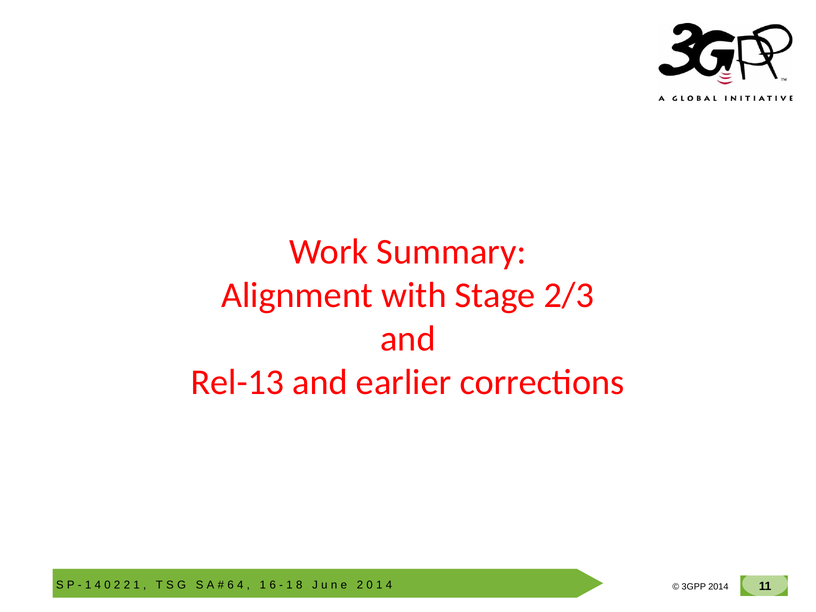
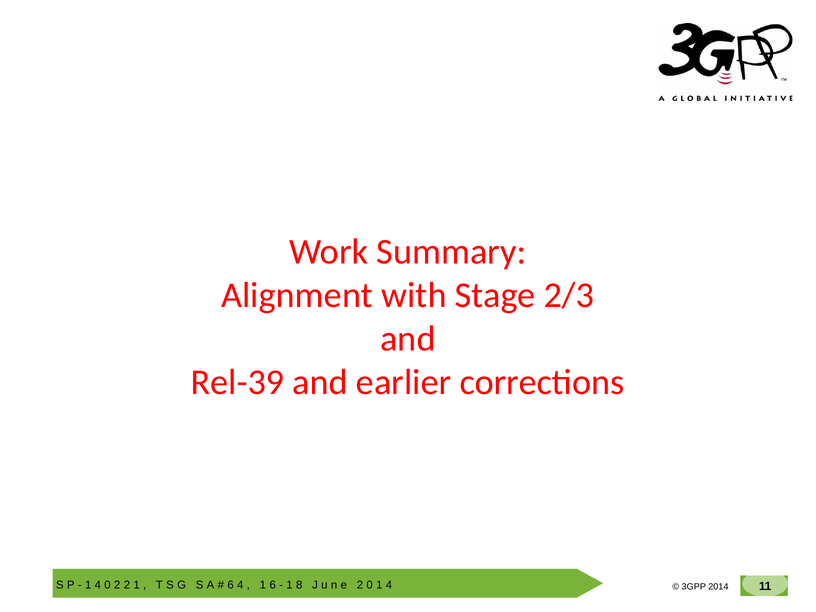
Rel-13: Rel-13 -> Rel-39 (238, 382)
